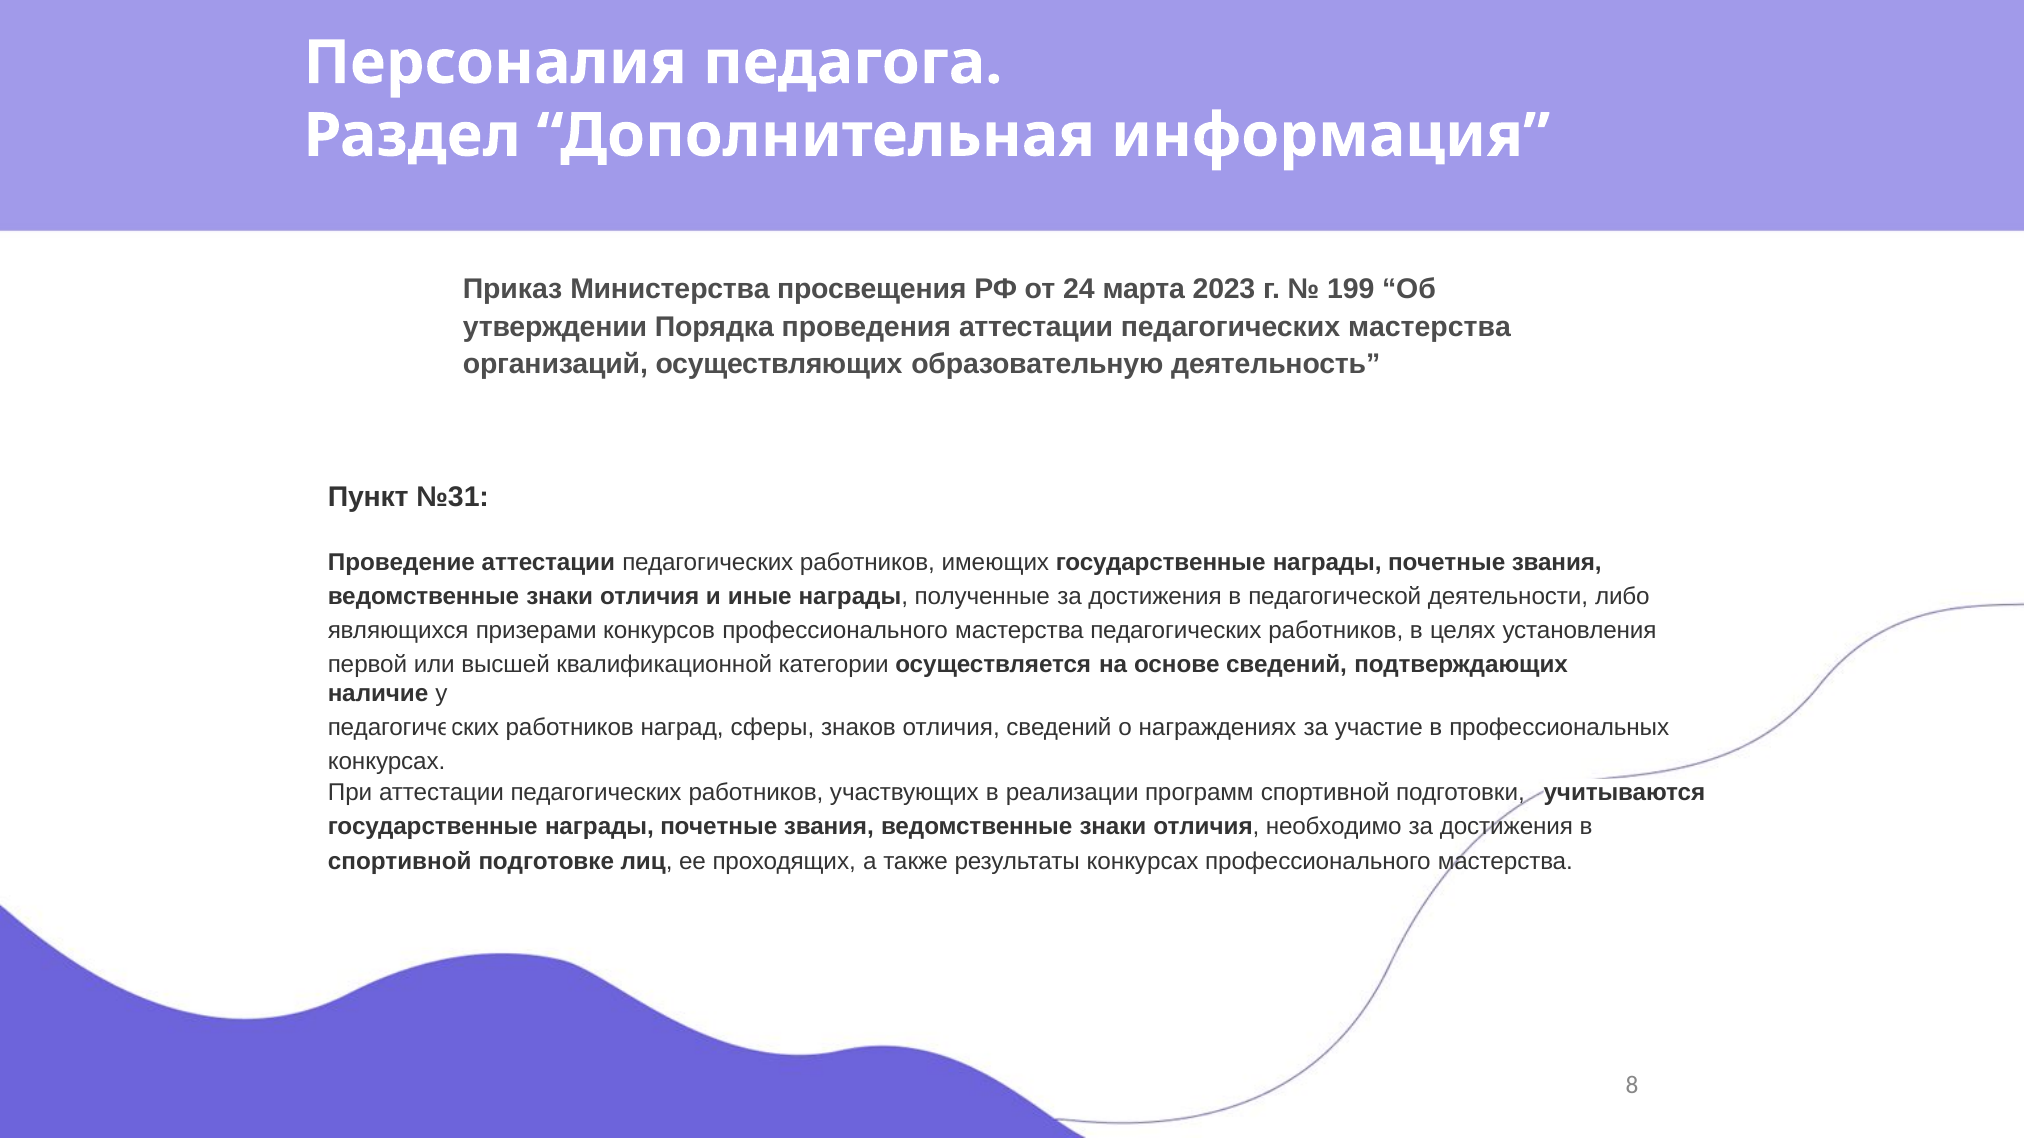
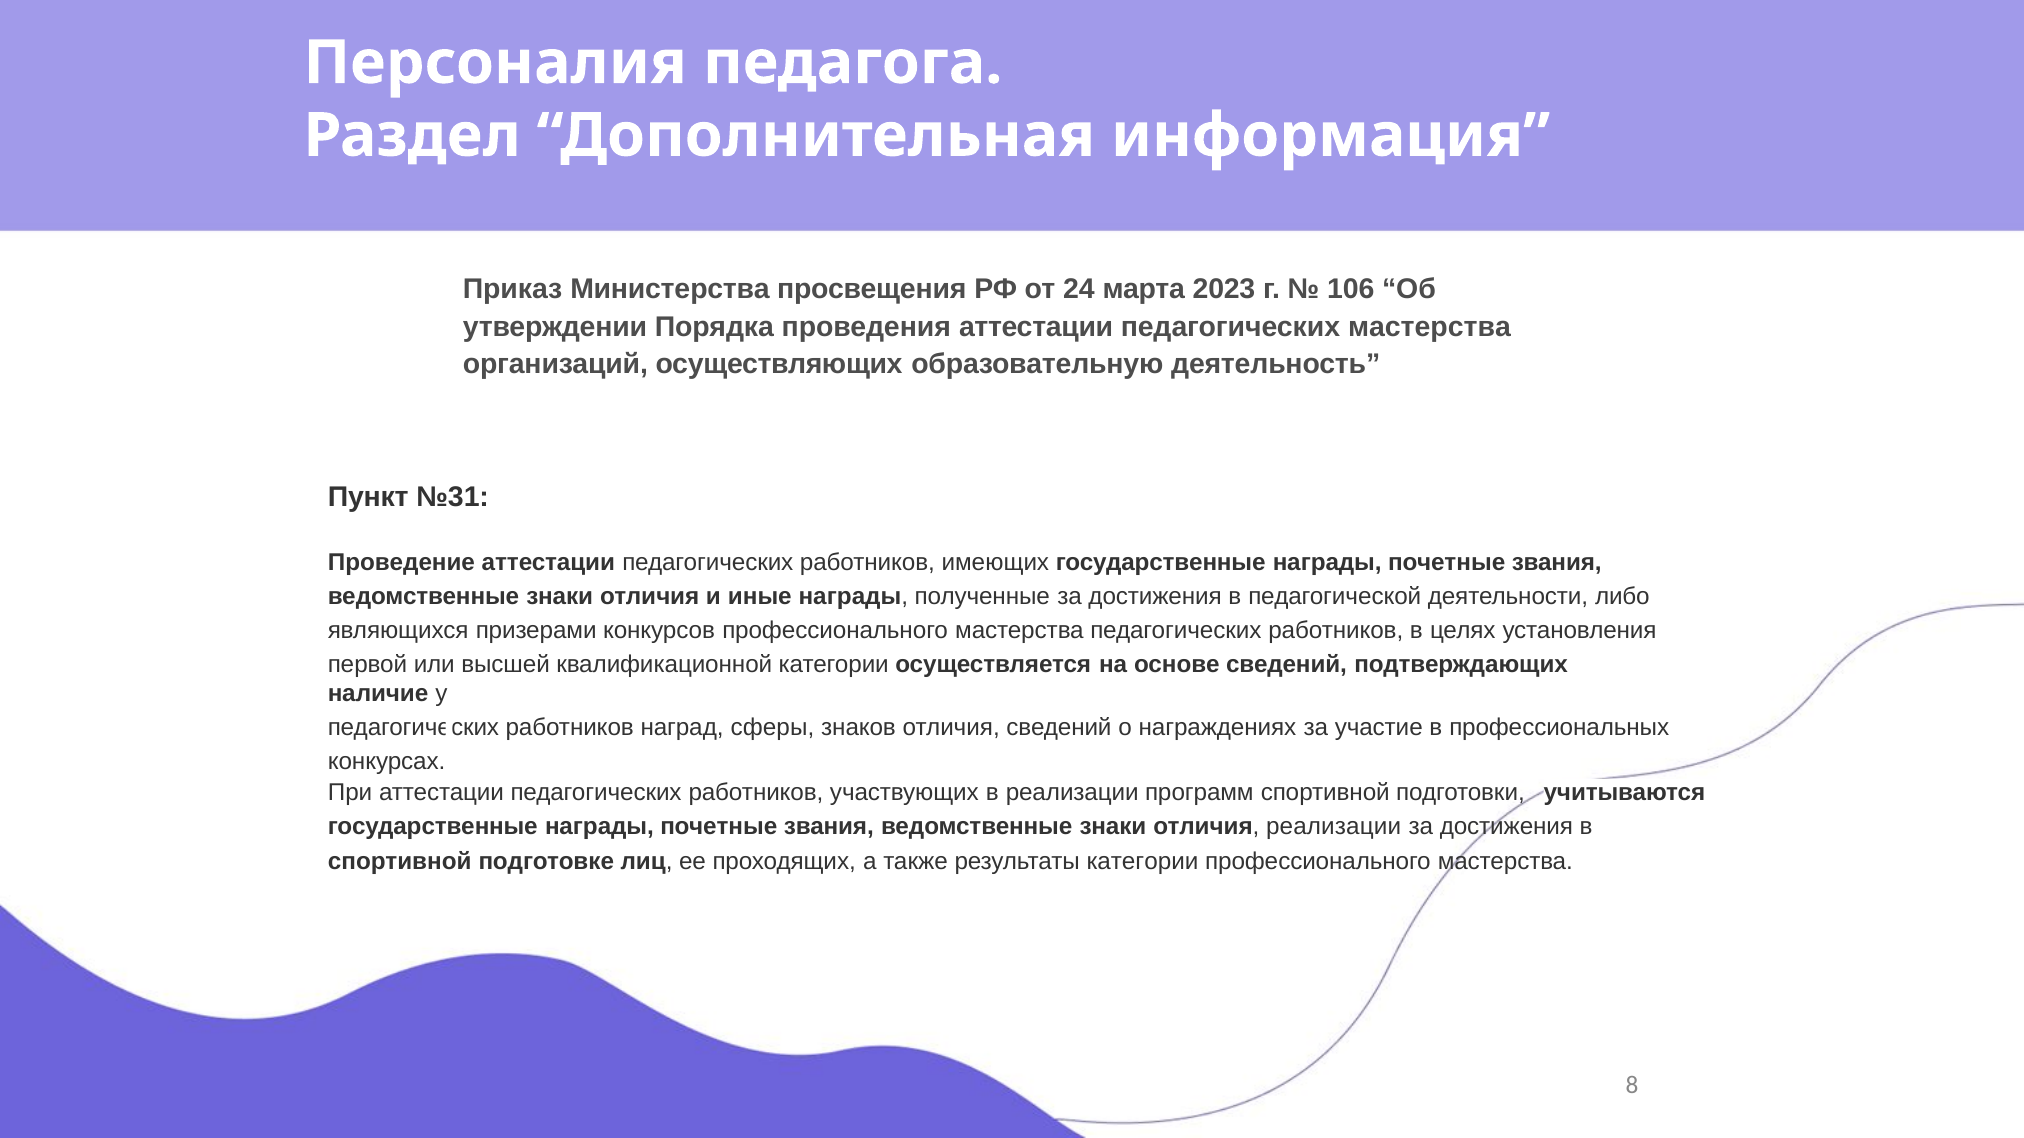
199: 199 -> 106 (1351, 289)
отличия необходимо: необходимо -> реализации (1334, 827)
результаты конкурсах: конкурсах -> категории (1143, 861)
